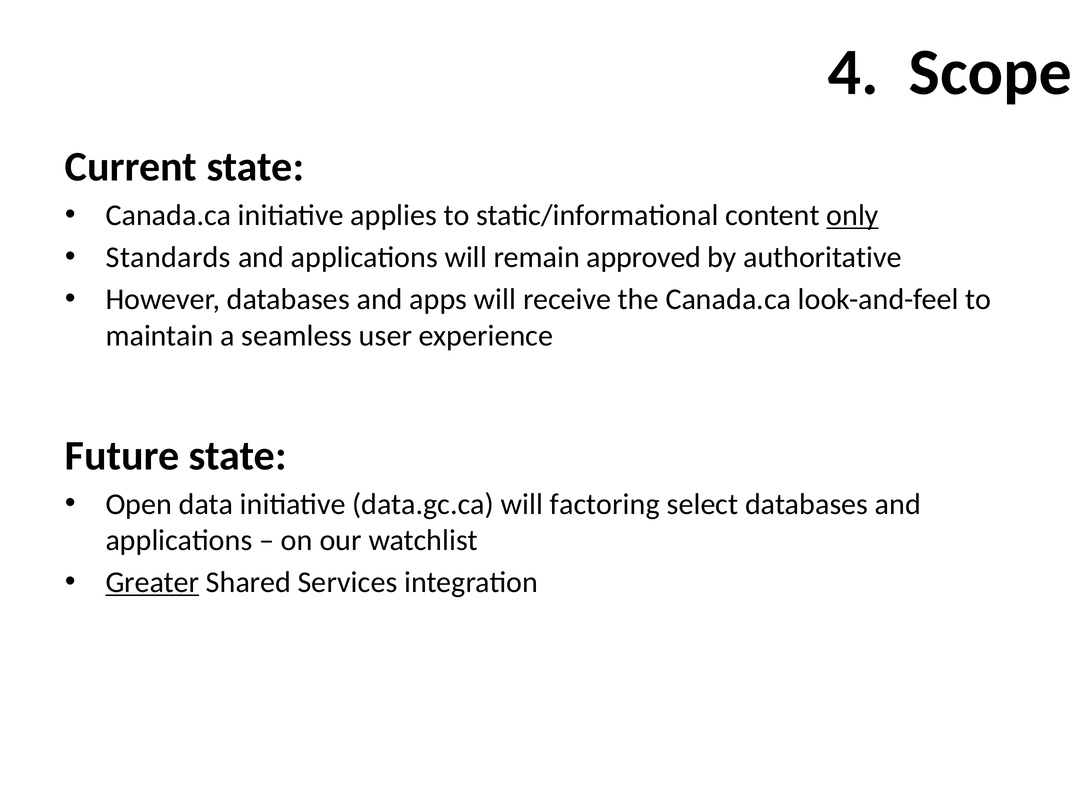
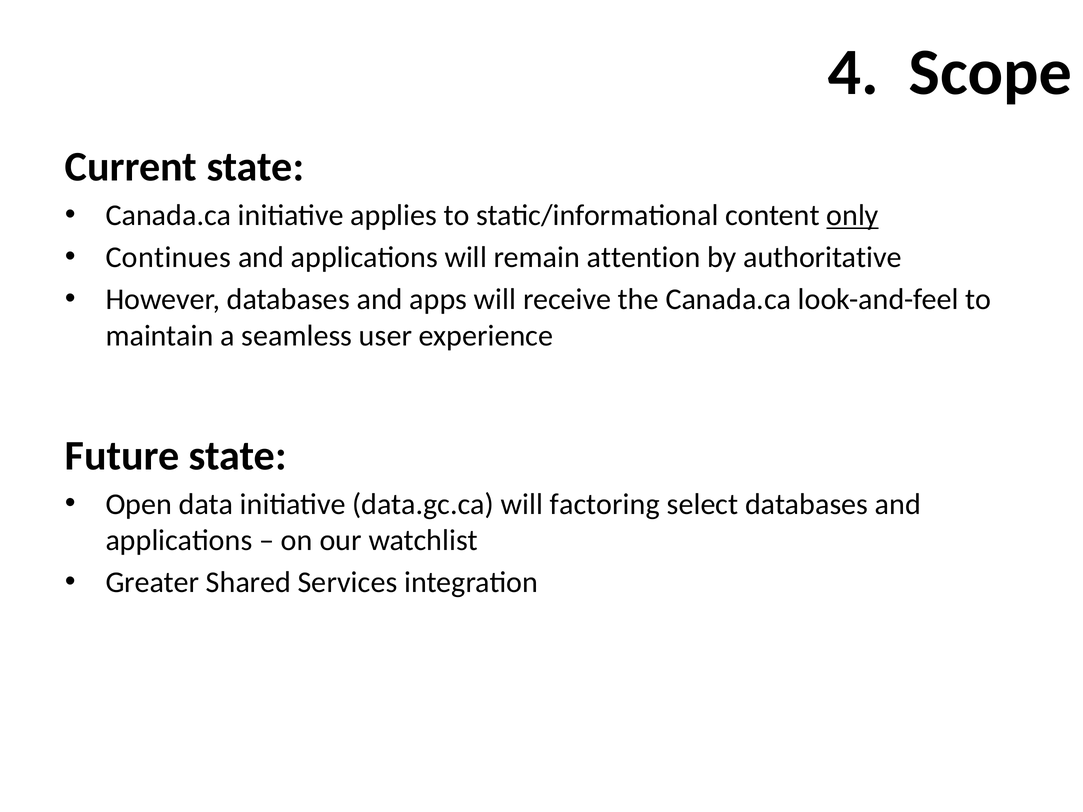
Standards: Standards -> Continues (168, 257)
approved: approved -> attention (644, 257)
Greater underline: present -> none (152, 583)
